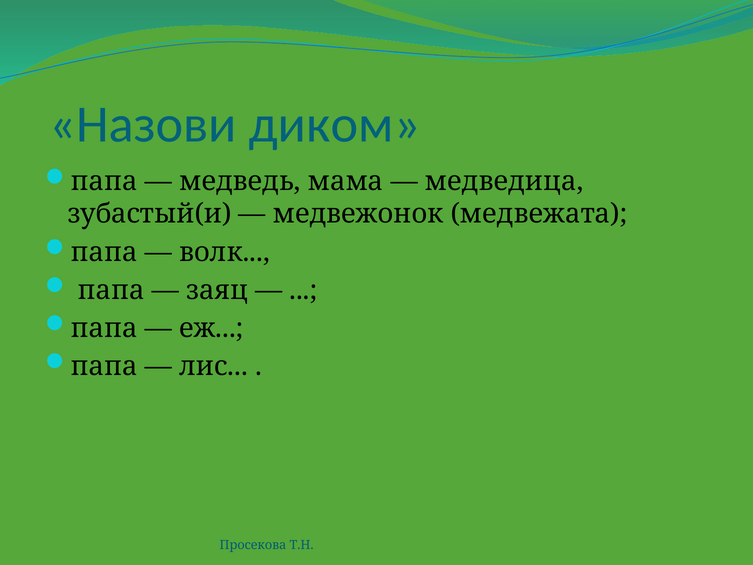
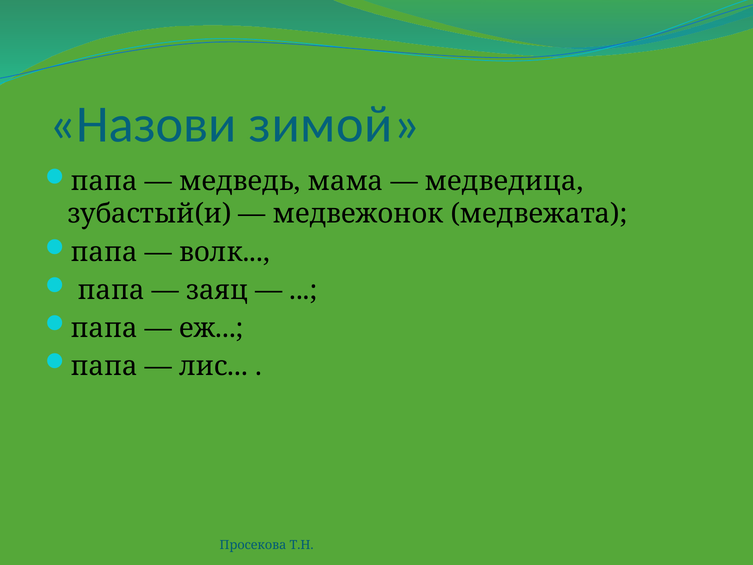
диком: диком -> зимой (334, 124)
